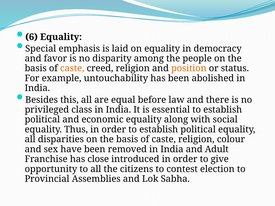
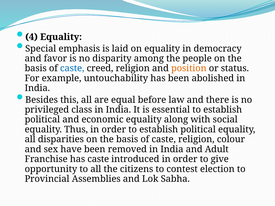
6: 6 -> 4 (32, 37)
caste colour: orange -> blue (72, 68)
has close: close -> caste (98, 159)
